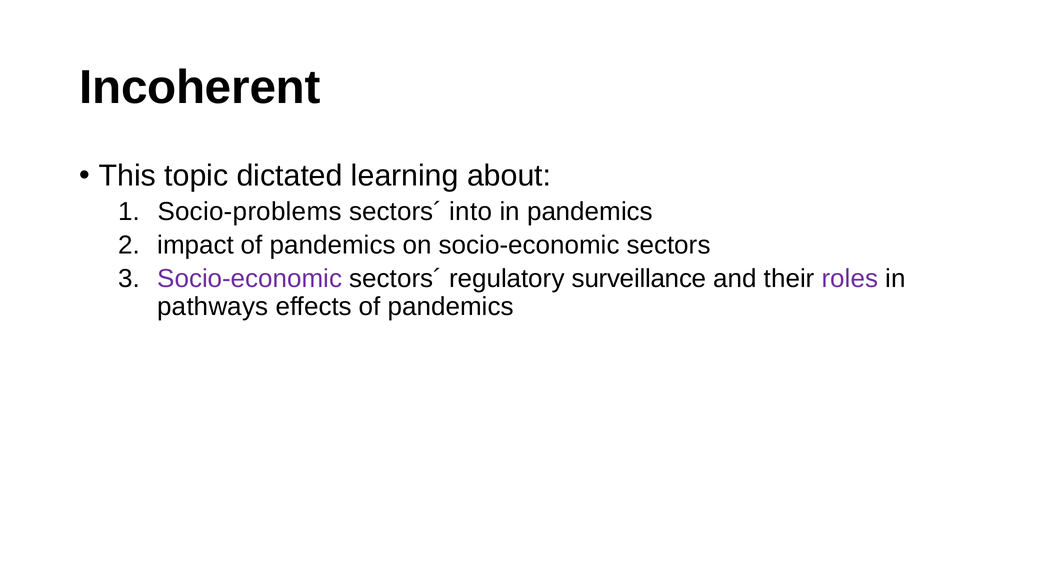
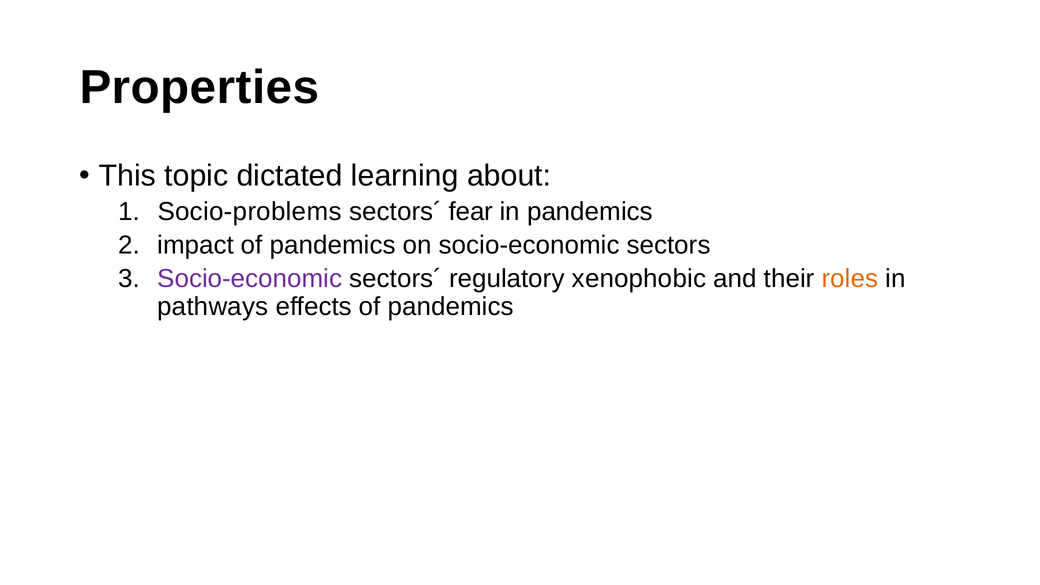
Incoherent: Incoherent -> Properties (200, 87)
into: into -> fear (471, 212)
surveillance: surveillance -> xenophobic (639, 279)
roles colour: purple -> orange (850, 279)
